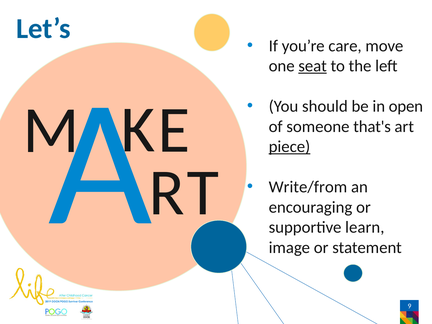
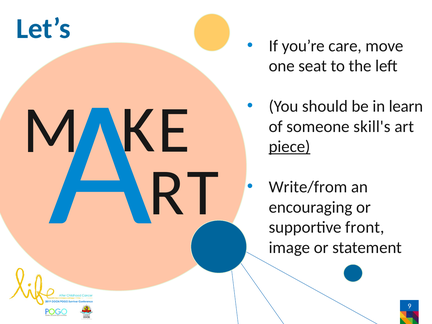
seat underline: present -> none (313, 66)
open: open -> learn (406, 106)
that's: that's -> skill's (372, 127)
learn: learn -> front (365, 227)
